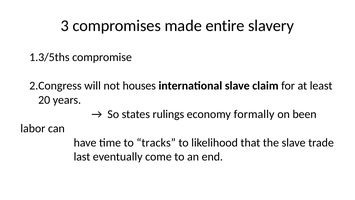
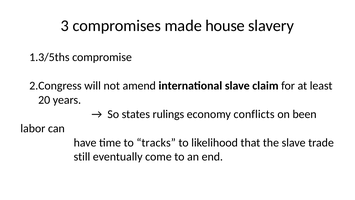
entire: entire -> house (225, 26)
houses: houses -> amend (139, 86)
formally: formally -> conflicts (254, 114)
last: last -> still (82, 157)
